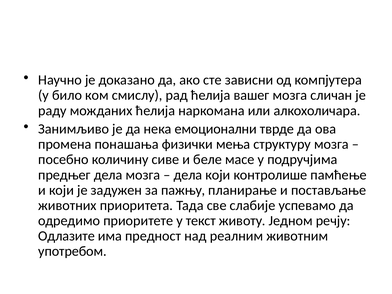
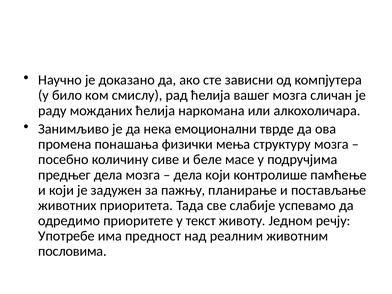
Одлазите: Одлазите -> Употребе (66, 236)
употребом: употребом -> пословима (72, 251)
